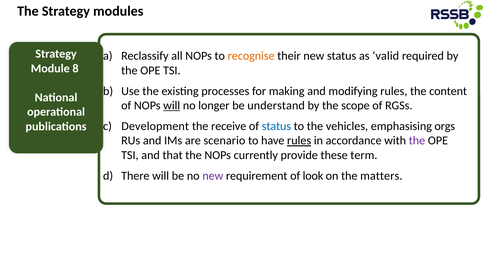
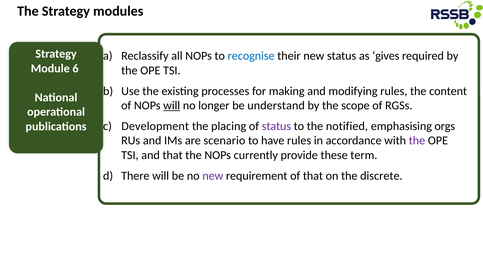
recognise colour: orange -> blue (251, 56)
valid: valid -> gives (386, 56)
8: 8 -> 6 (76, 68)
receive: receive -> placing (229, 126)
status colour: blue -> purple (276, 126)
vehicles: vehicles -> notified (347, 126)
rules underline: present -> none (299, 140)
of look: look -> that (313, 176)
matters: matters -> discrete (381, 176)
